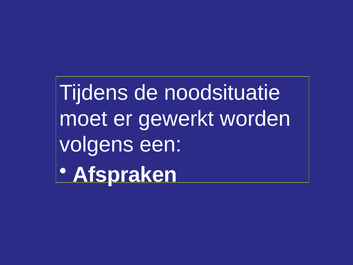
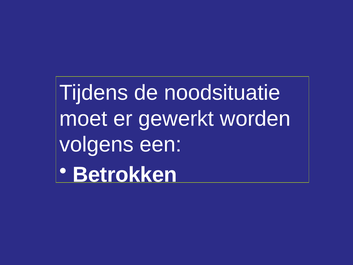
Afspraken: Afspraken -> Betrokken (125, 175)
